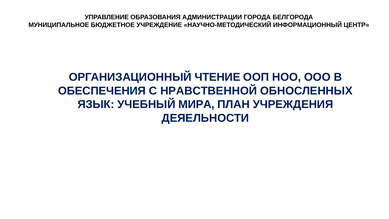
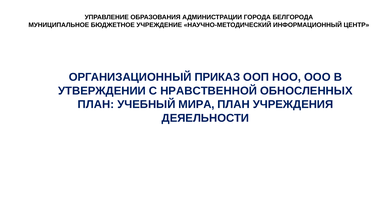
ЧТЕНИЕ: ЧТЕНИЕ -> ПРИКАЗ (217, 77)
ОБЕСПЕЧЕНИЯ: ОБЕСПЕЧЕНИЯ -> УТВЕРЖДЕНИИ (102, 91)
ЯЗЫК: ЯЗЫК -> ПЛАН (96, 104)
